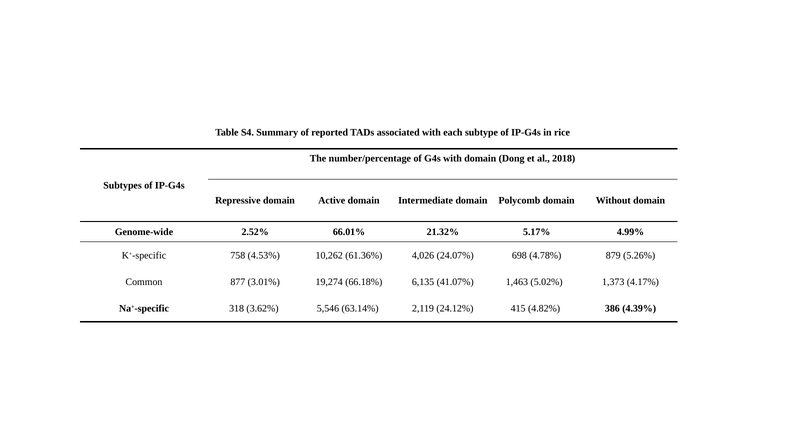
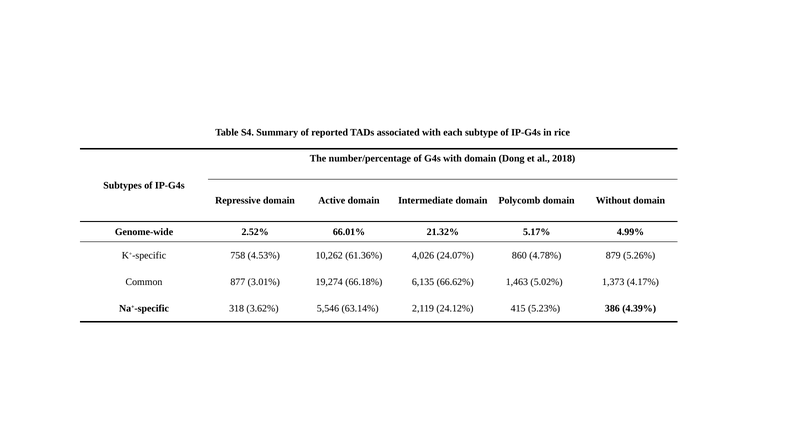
698: 698 -> 860 (519, 255)
41.07%: 41.07% -> 66.62% (455, 282)
4.82%: 4.82% -> 5.23% (544, 309)
